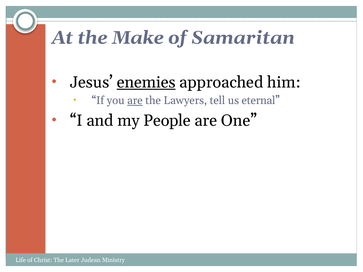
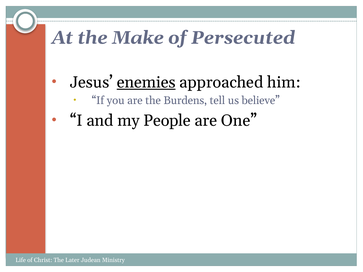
Samaritan: Samaritan -> Persecuted (243, 38)
are underline: present -> none (135, 101)
Lawyers: Lawyers -> Burdens (185, 101)
eternal: eternal -> believe (261, 101)
